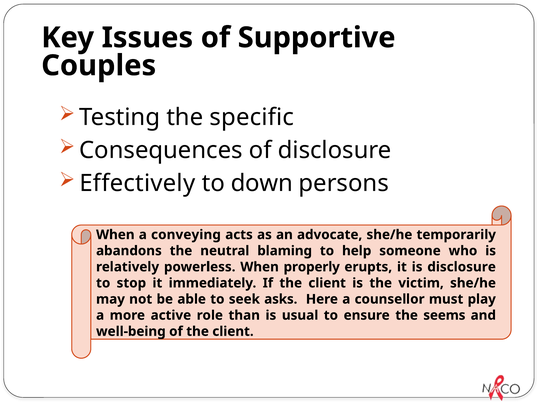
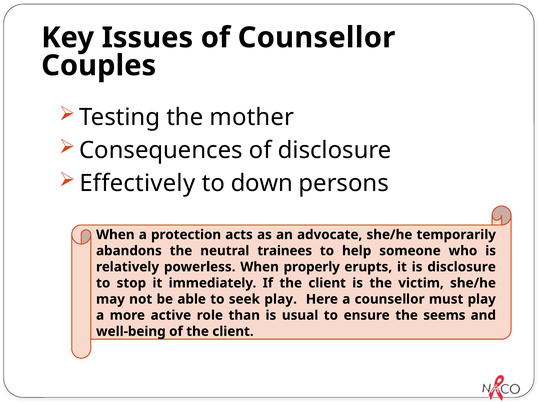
of Supportive: Supportive -> Counsellor (316, 38)
specific: specific -> mother (252, 117)
conveying: conveying -> protection (186, 235)
blaming: blaming -> trainees (285, 251)
seek asks: asks -> play (281, 300)
